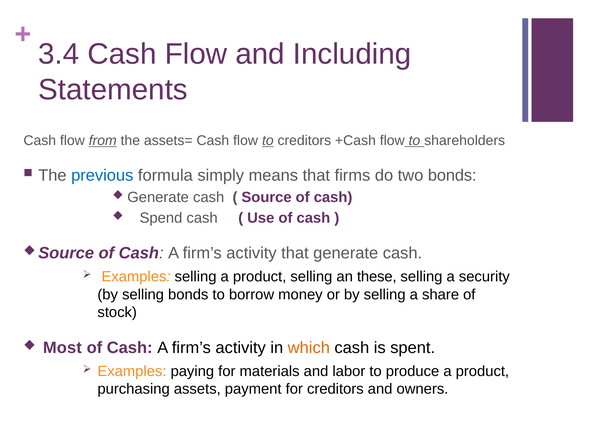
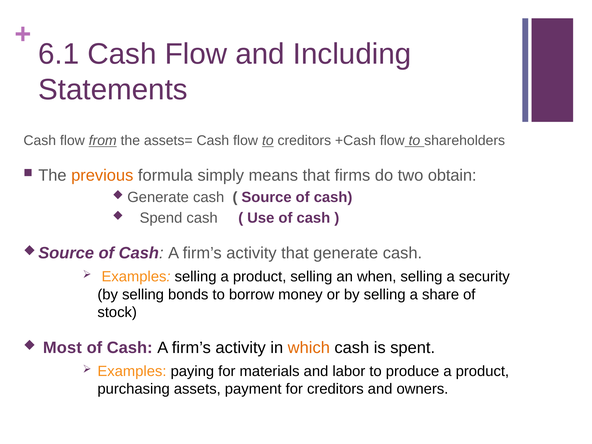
3.4: 3.4 -> 6.1 (59, 54)
previous colour: blue -> orange (102, 176)
two bonds: bonds -> obtain (452, 176)
these: these -> when (377, 277)
